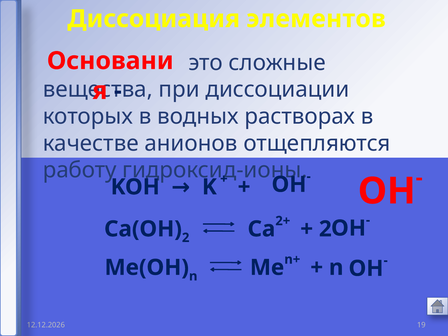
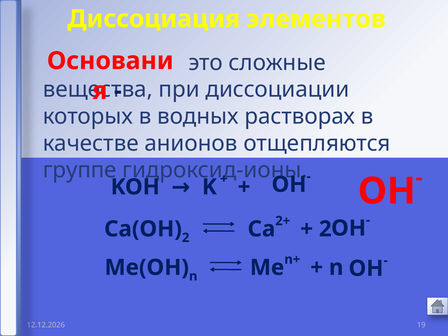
работу: работу -> группе (80, 170)
